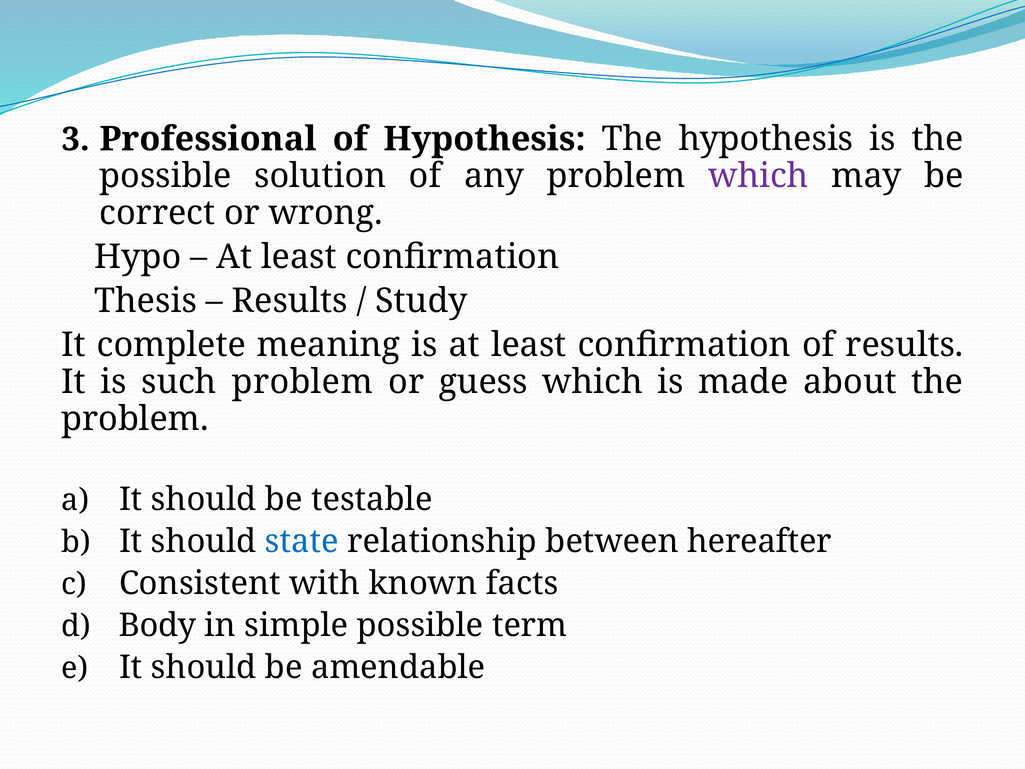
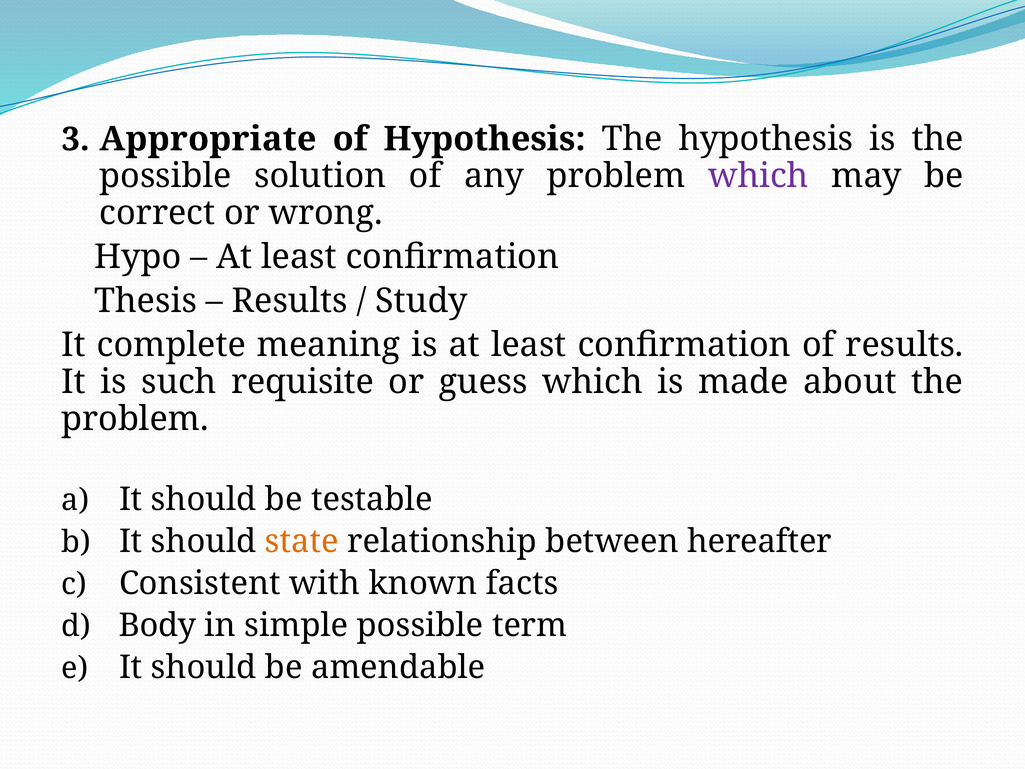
Professional: Professional -> Appropriate (208, 139)
such problem: problem -> requisite (303, 382)
state colour: blue -> orange (302, 541)
